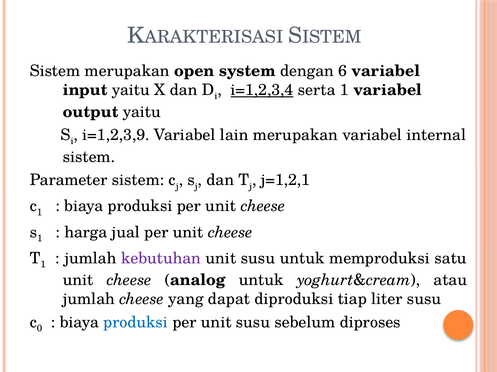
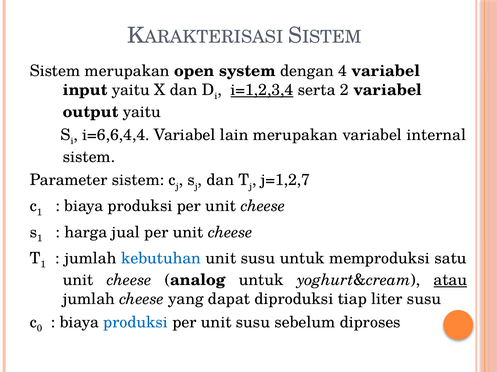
6: 6 -> 4 (343, 71)
serta 1: 1 -> 2 (344, 90)
i=1,2,3,9: i=1,2,3,9 -> i=6,6,4,4 (116, 135)
j=1,2,1: j=1,2,1 -> j=1,2,7 (285, 180)
kebutuhan colour: purple -> blue (161, 259)
atau underline: none -> present (450, 281)
